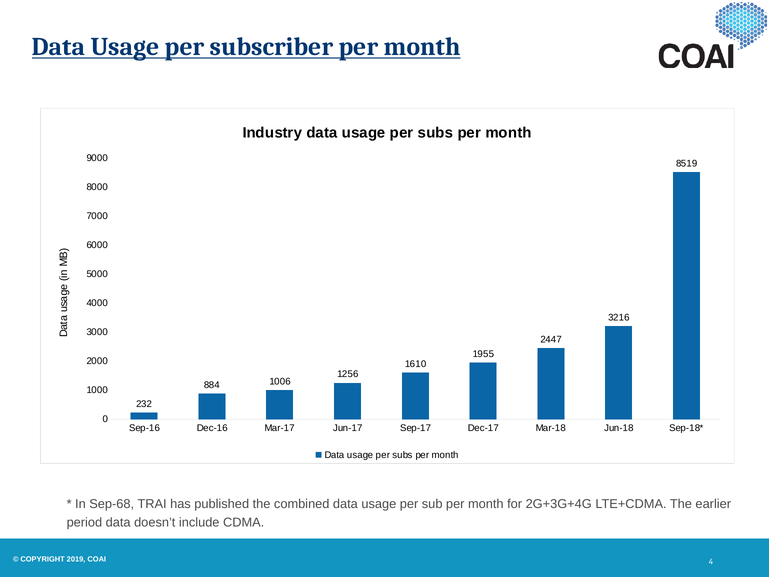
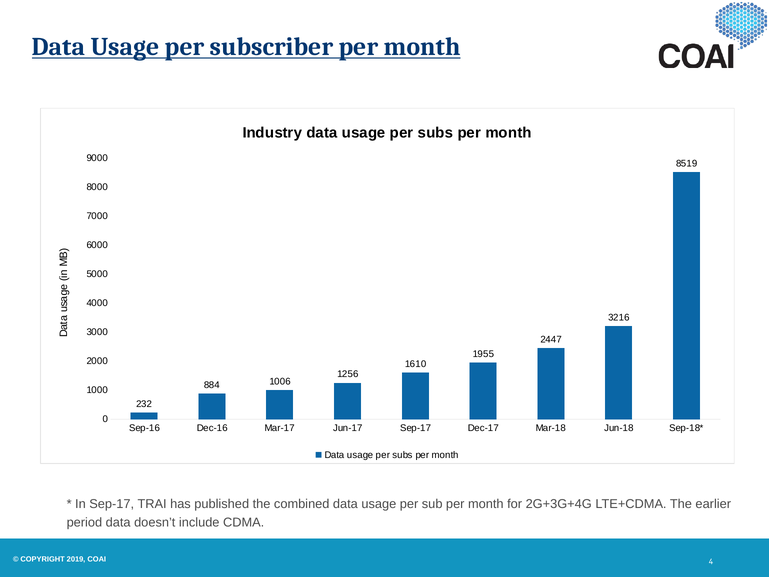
In Sep-68: Sep-68 -> Sep-17 (112, 504)
